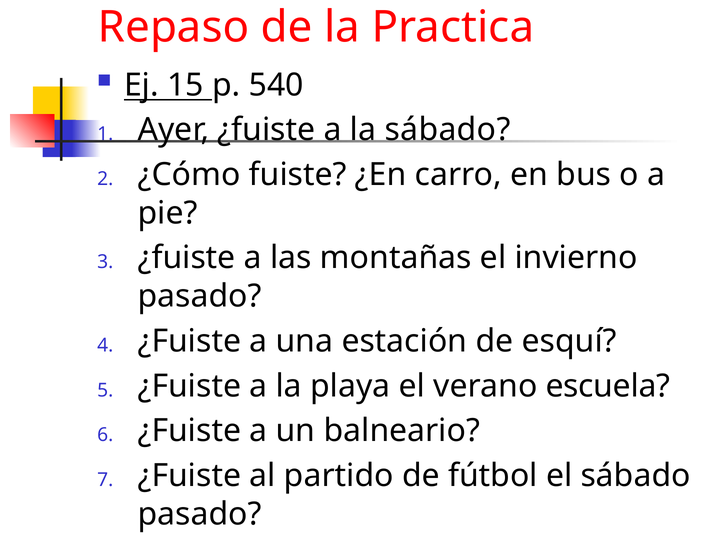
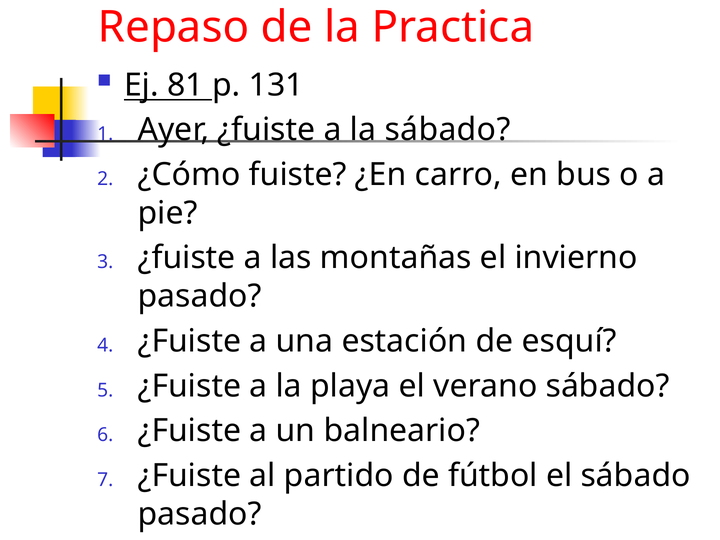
15: 15 -> 81 (185, 85)
540: 540 -> 131 (276, 85)
verano escuela: escuela -> sábado (608, 386)
